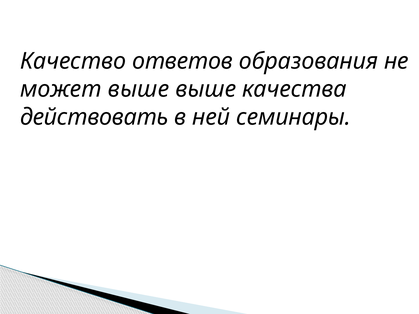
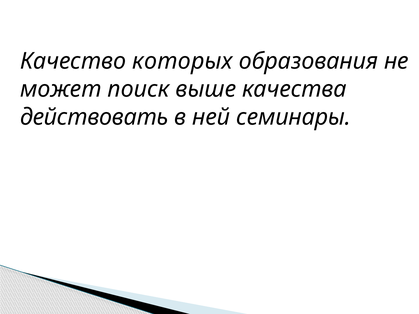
ответов: ответов -> которых (182, 61)
может выше: выше -> поиск (139, 89)
